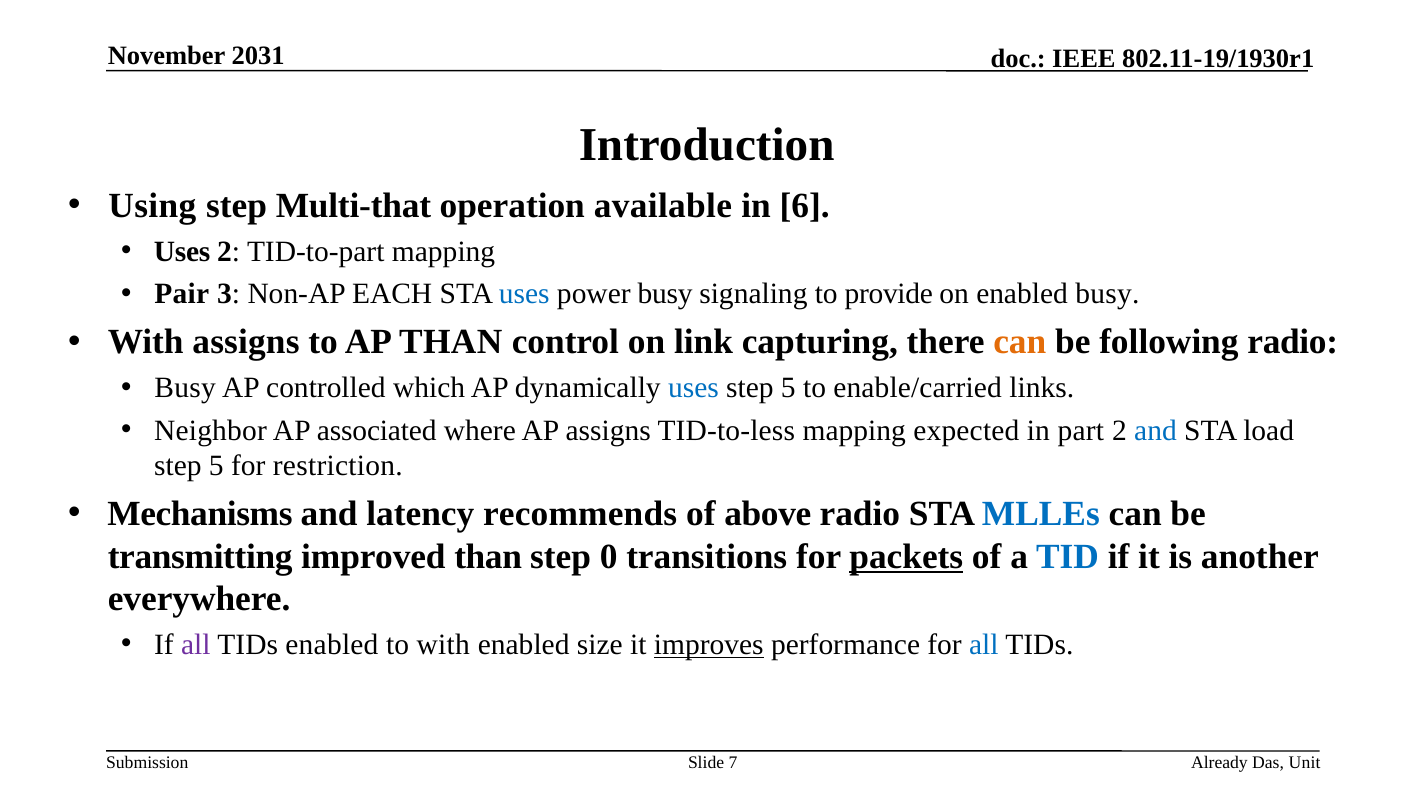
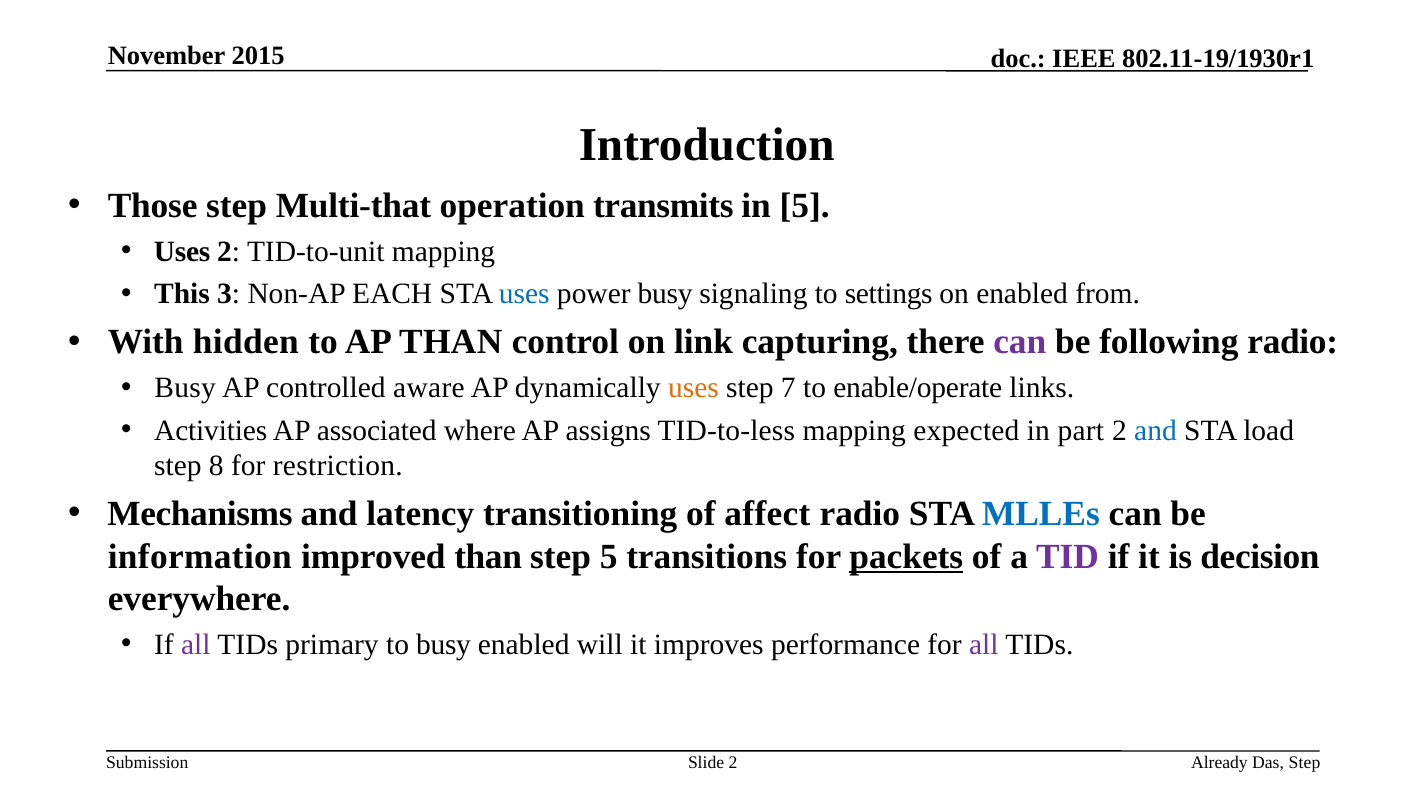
2031: 2031 -> 2015 (258, 56)
Using: Using -> Those (153, 206)
available: available -> transmits (663, 206)
in 6: 6 -> 5 (805, 206)
TID-to-part: TID-to-part -> TID-to-unit (316, 252)
Pair: Pair -> This (182, 294)
provide: provide -> settings (889, 294)
enabled busy: busy -> from (1108, 294)
With assigns: assigns -> hidden (246, 342)
can colour: orange -> purple (1020, 342)
which: which -> aware (429, 388)
uses colour: blue -> orange (693, 388)
5: 5 -> 7 (788, 388)
enable/carried: enable/carried -> enable/operate (918, 388)
Neighbor: Neighbor -> Activities (211, 431)
5: 5 -> 8 (216, 466)
recommends: recommends -> transitioning (580, 515)
above: above -> affect (767, 515)
transmitting: transmitting -> information (200, 557)
step 0: 0 -> 5 (609, 557)
TID colour: blue -> purple (1067, 557)
another: another -> decision (1260, 557)
TIDs enabled: enabled -> primary (332, 645)
to with: with -> busy (444, 645)
size: size -> will (600, 645)
improves underline: present -> none (709, 645)
all colour: blue -> purple (984, 645)
Slide 7: 7 -> 2 (733, 763)
Das Unit: Unit -> Step (1305, 763)
